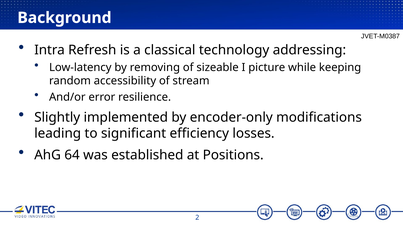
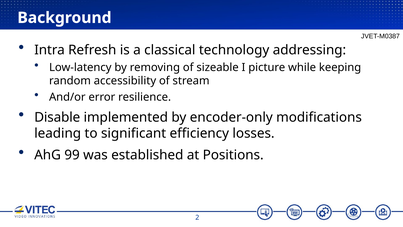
Slightly: Slightly -> Disable (57, 117)
64: 64 -> 99 (72, 155)
